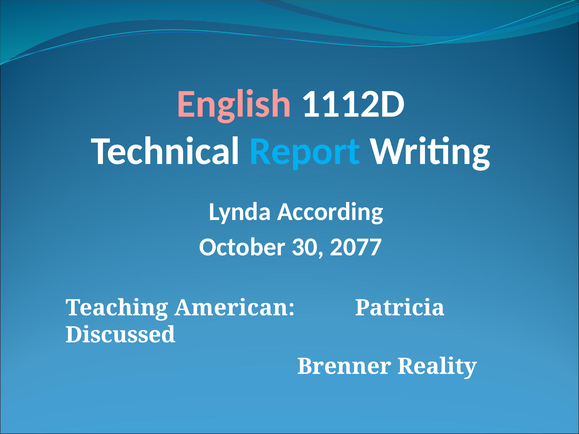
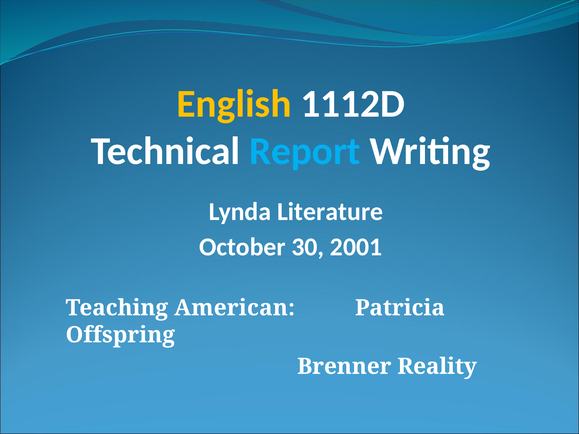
English colour: pink -> yellow (234, 104)
According: According -> Literature (330, 212)
2077: 2077 -> 2001 (356, 247)
Discussed: Discussed -> Offspring (120, 335)
